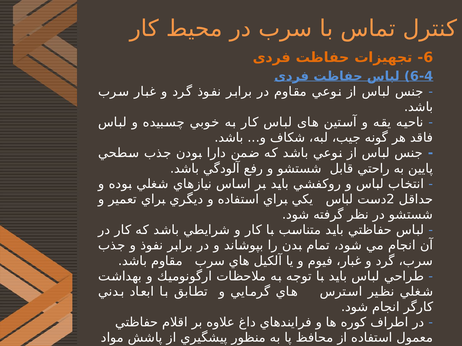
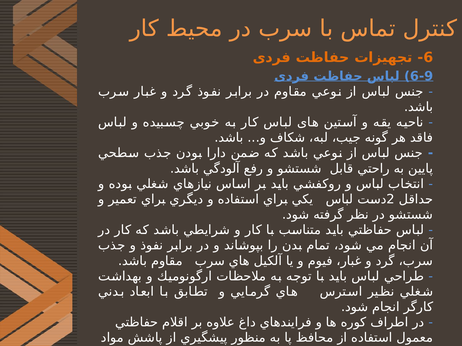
6-4: 6-4 -> 6-9 (422, 76)
